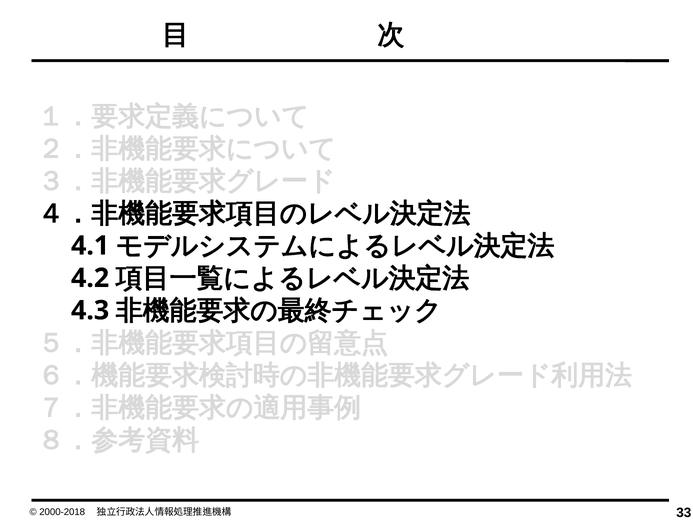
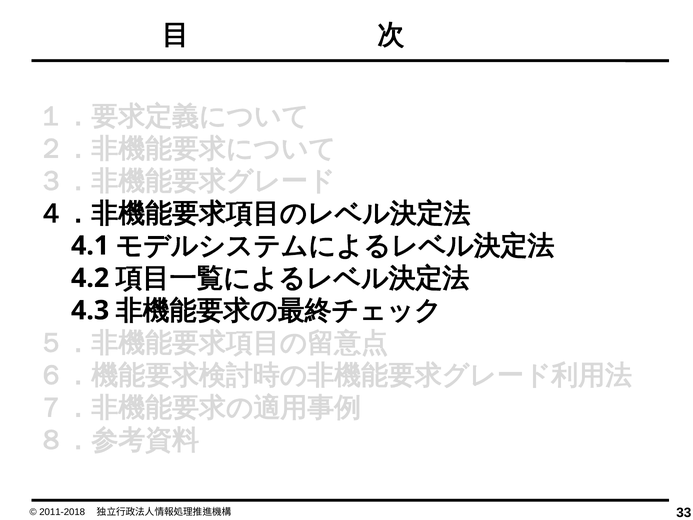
2000-2018: 2000-2018 -> 2011-2018 (62, 512)
